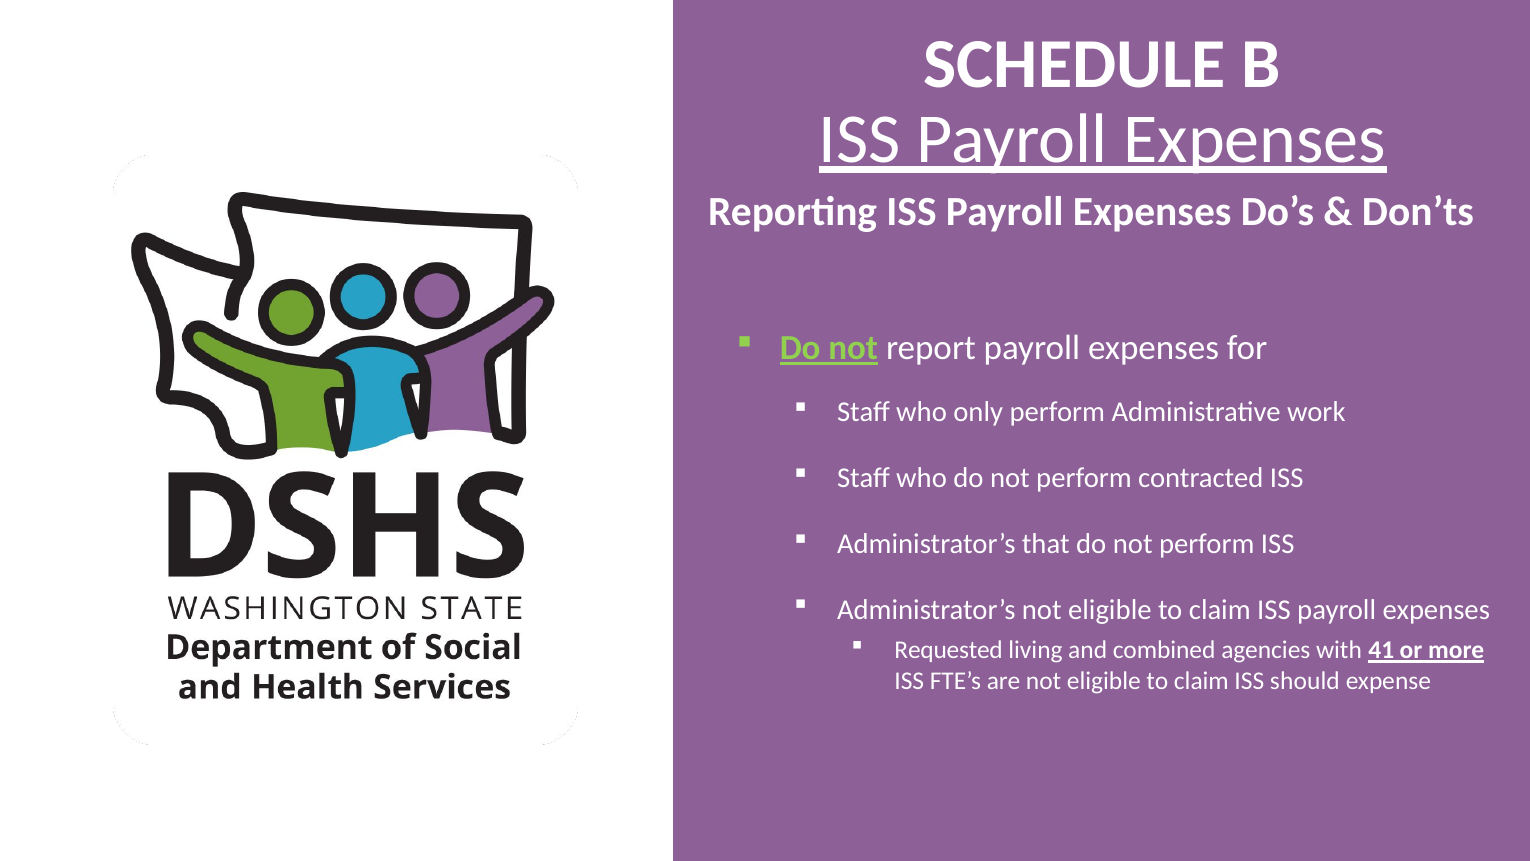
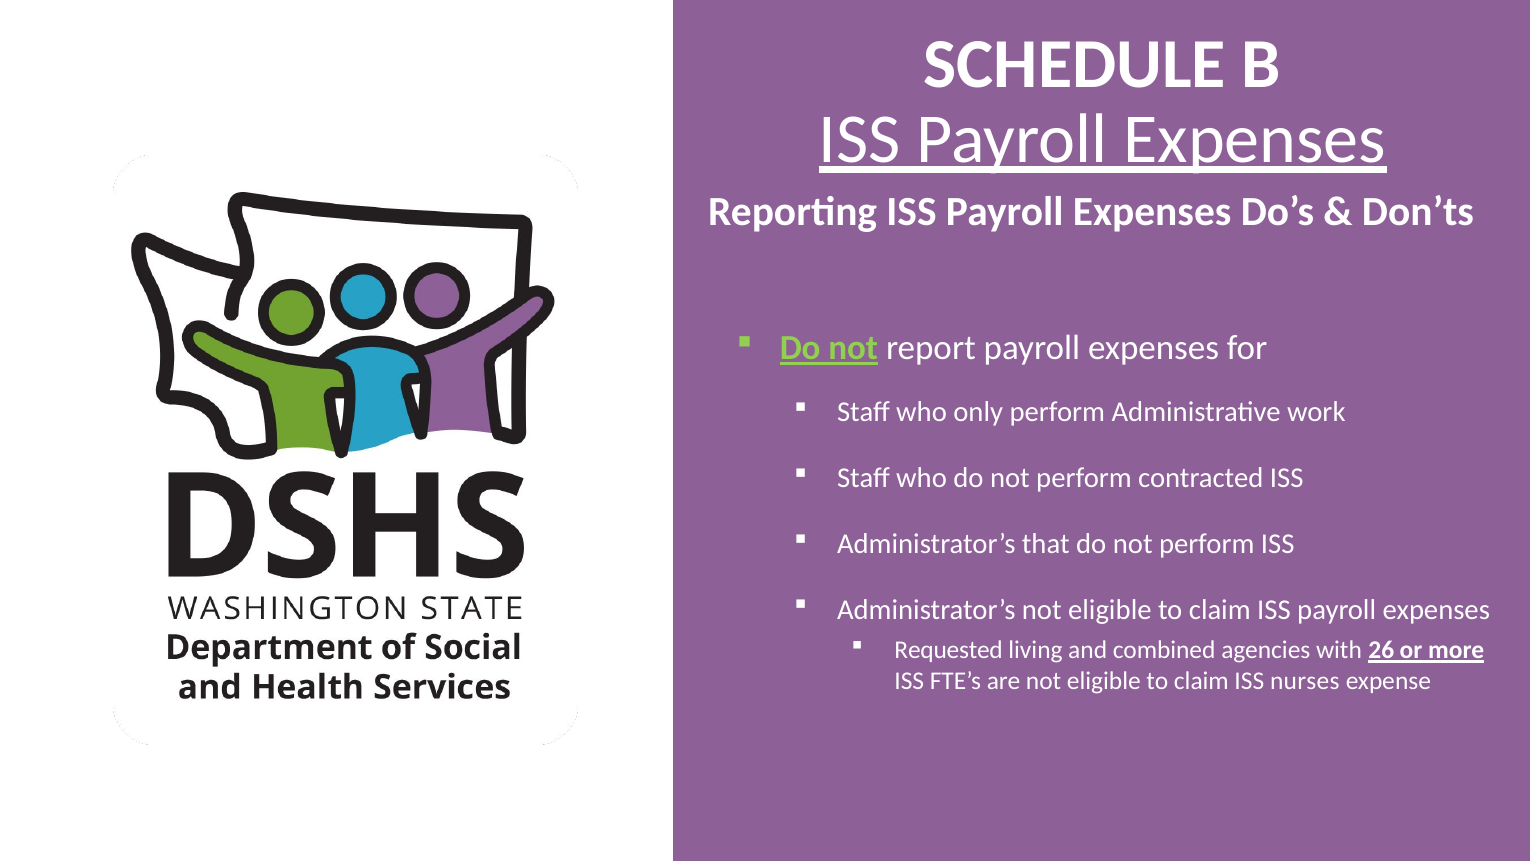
41: 41 -> 26 (1381, 650)
should: should -> nurses (1305, 680)
